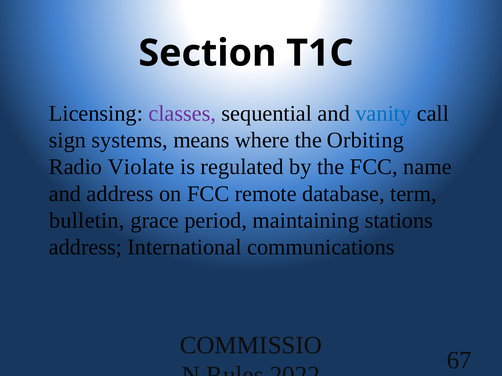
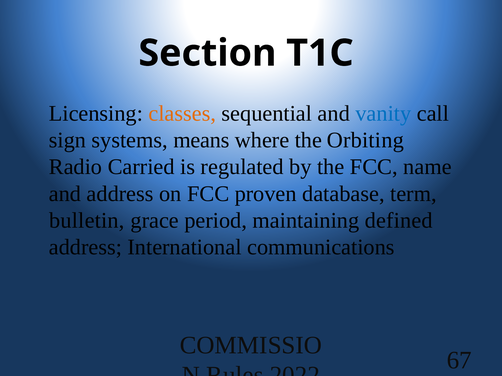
classes colour: purple -> orange (182, 114)
Violate: Violate -> Carried (141, 167)
remote: remote -> proven (266, 194)
stations: stations -> defined (399, 221)
